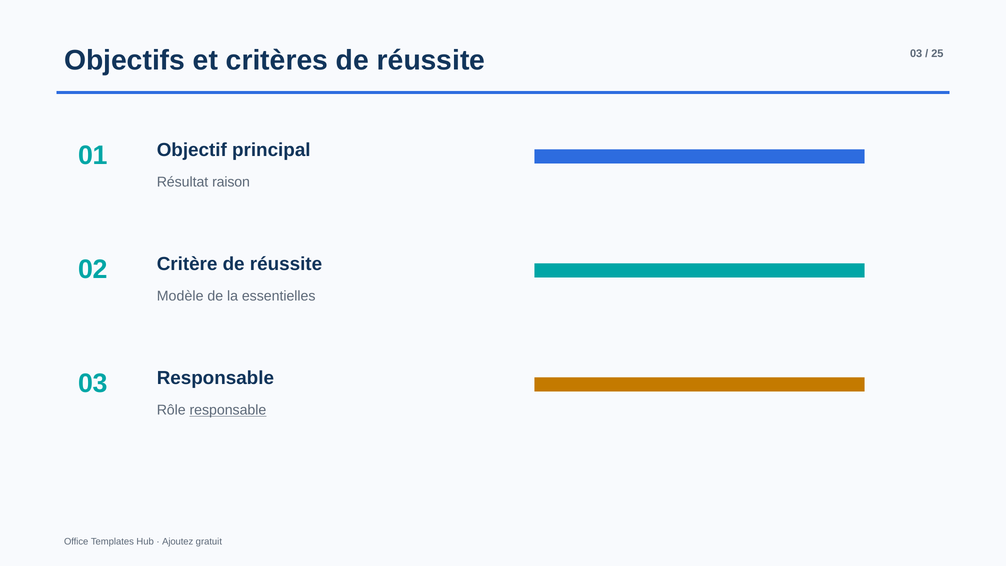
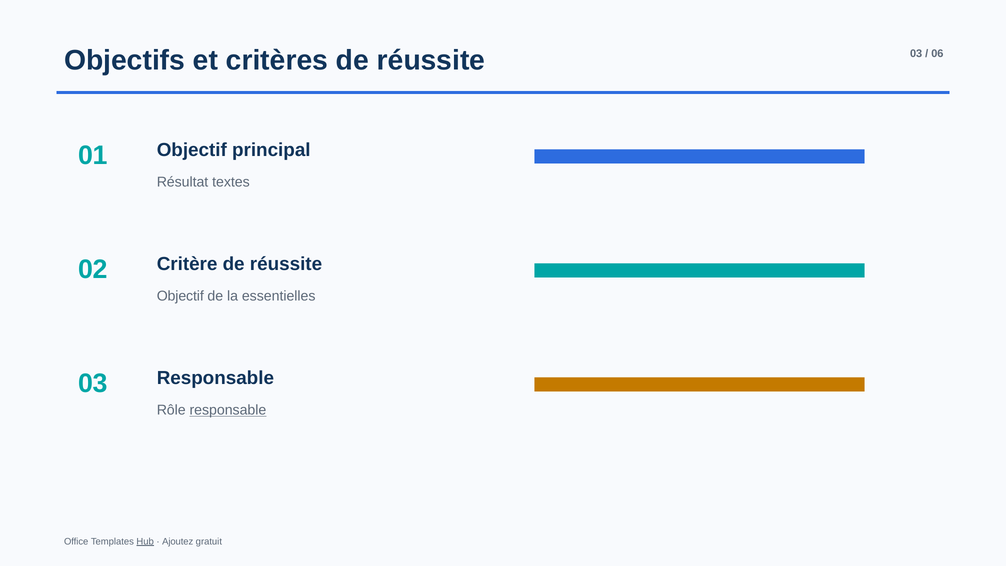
25: 25 -> 06 (937, 54)
raison: raison -> textes (231, 182)
Modèle: Modèle -> Objectif (180, 296)
Hub underline: none -> present (145, 541)
